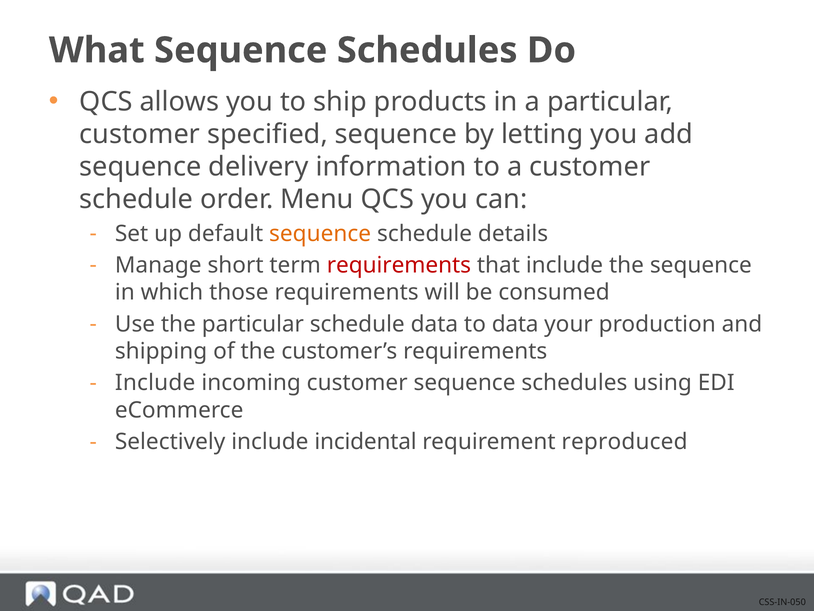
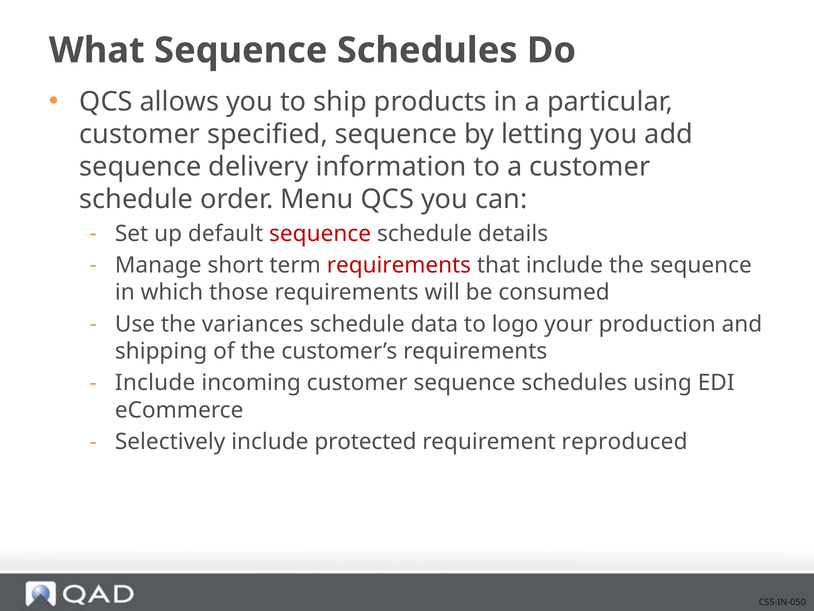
sequence colour: orange -> red (320, 233)
the particular: particular -> variances (253, 324)
to data: data -> logo (515, 324)
incidental: incidental -> protected (366, 441)
